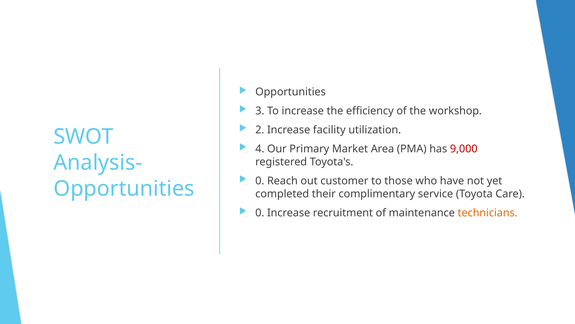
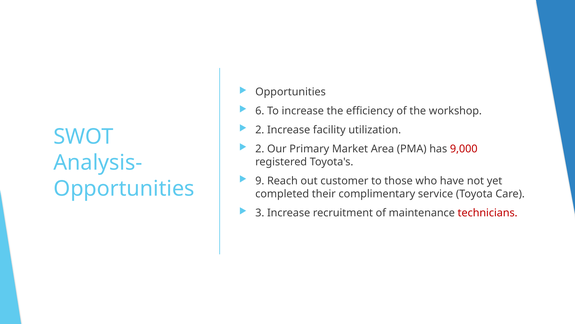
3: 3 -> 6 (260, 111)
4: 4 -> 2 (260, 149)
0: 0 -> 9 (260, 181)
0: 0 -> 3 (260, 212)
technicians colour: orange -> red (488, 212)
